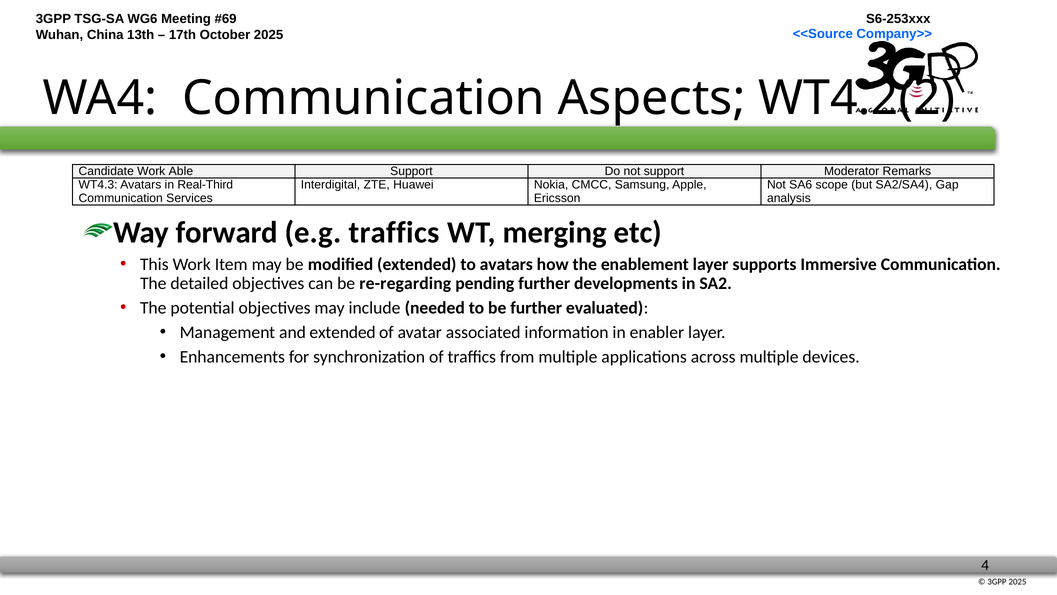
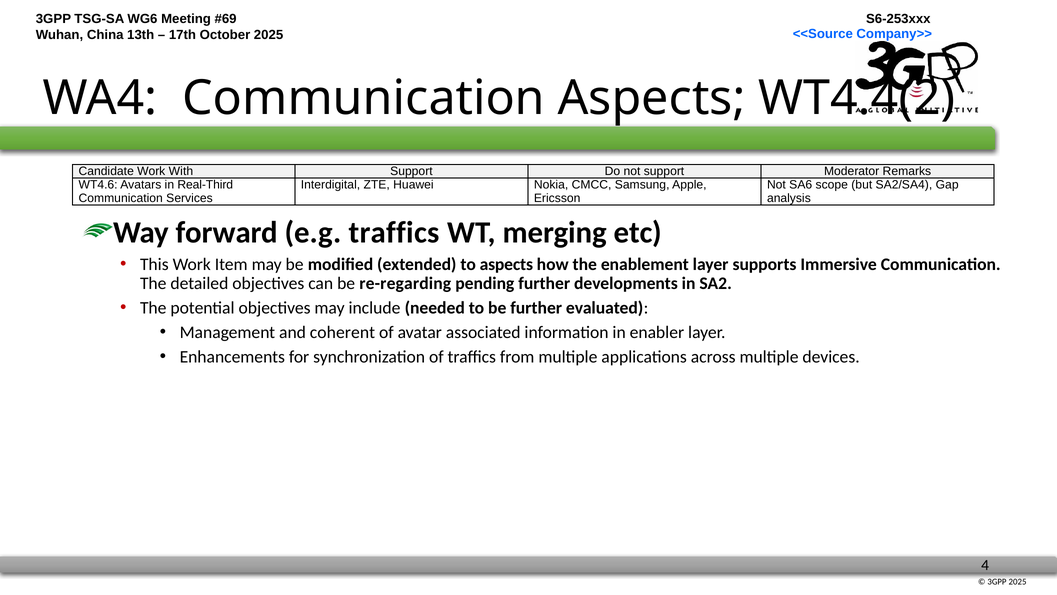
WT4.2(2: WT4.2(2 -> WT4.4(2 (857, 98)
Able: Able -> With (181, 171)
WT4.3: WT4.3 -> WT4.6 (98, 185)
to avatars: avatars -> aspects (506, 264)
and extended: extended -> coherent (342, 332)
